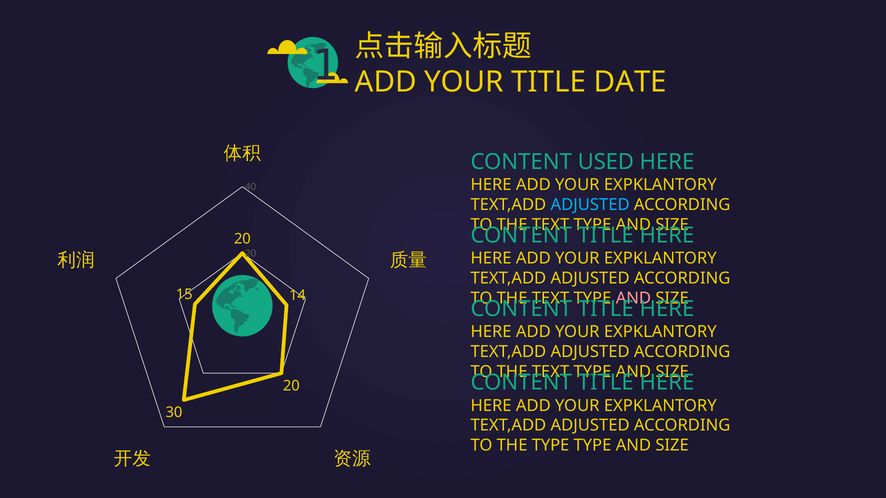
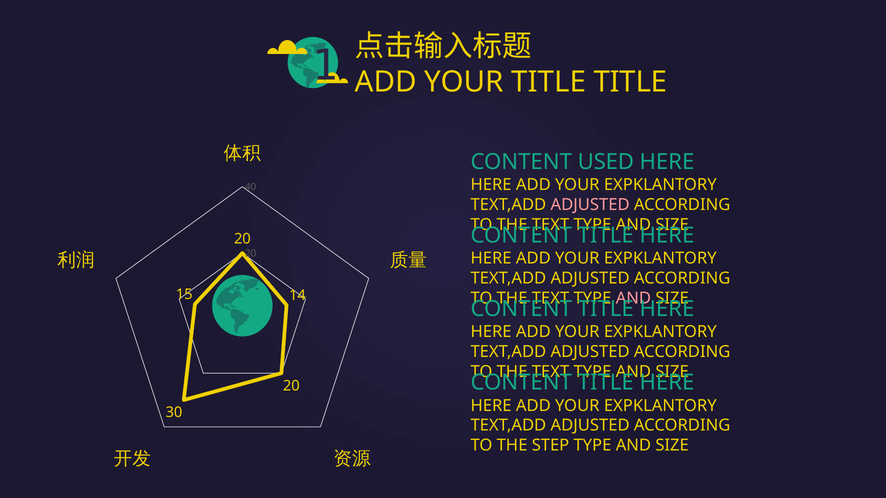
TITLE DATE: DATE -> TITLE (630, 82)
ADJUSTED colour: light blue -> pink (590, 205)
THE TYPE: TYPE -> STEP (551, 446)
